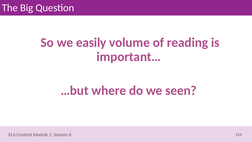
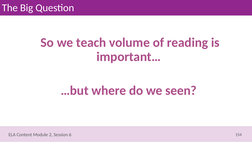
easily: easily -> teach (91, 43)
